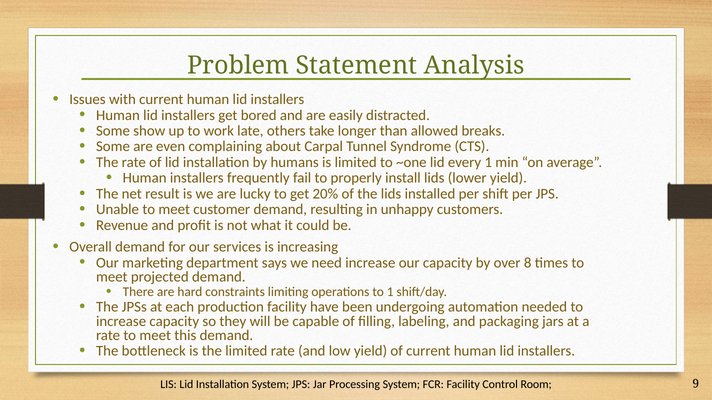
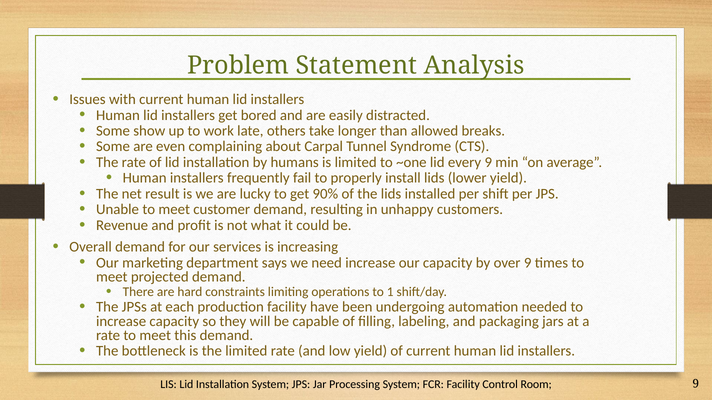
every 1: 1 -> 9 (488, 163)
20%: 20% -> 90% (325, 194)
over 8: 8 -> 9 (528, 263)
